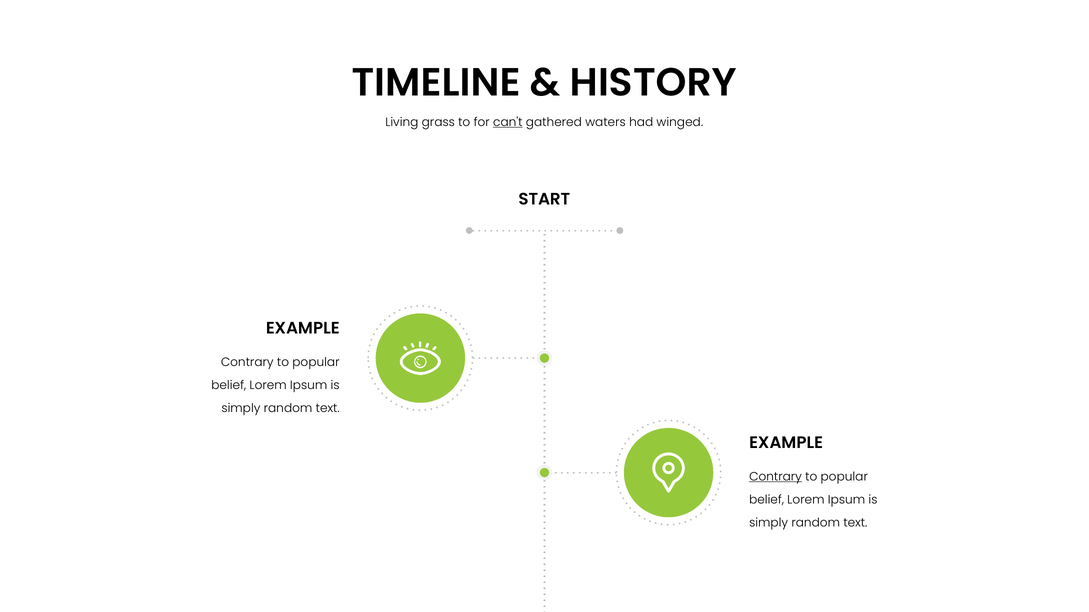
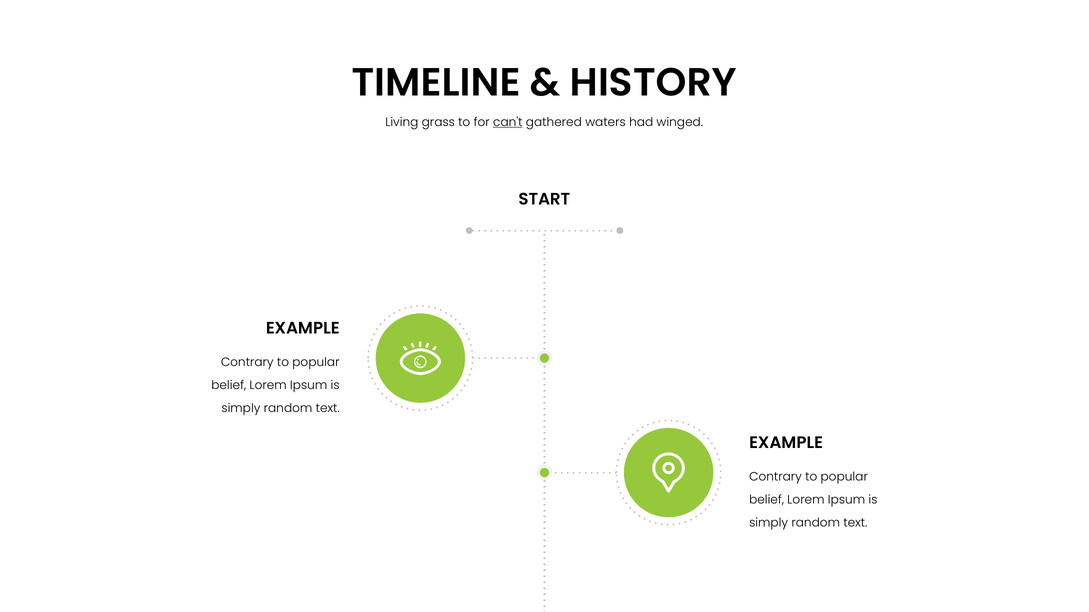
Contrary underline: present -> none (775, 477)
